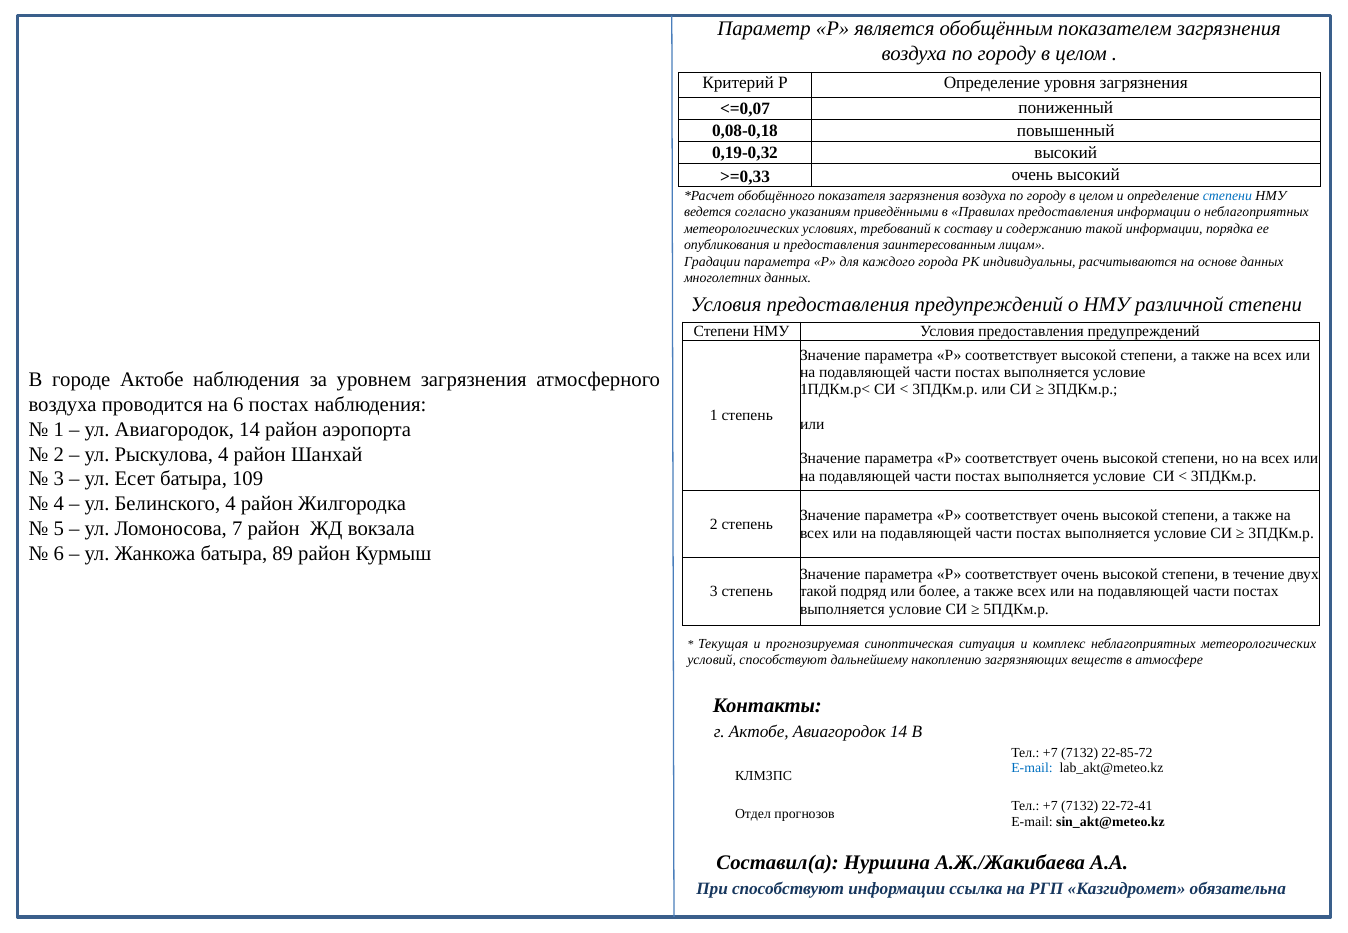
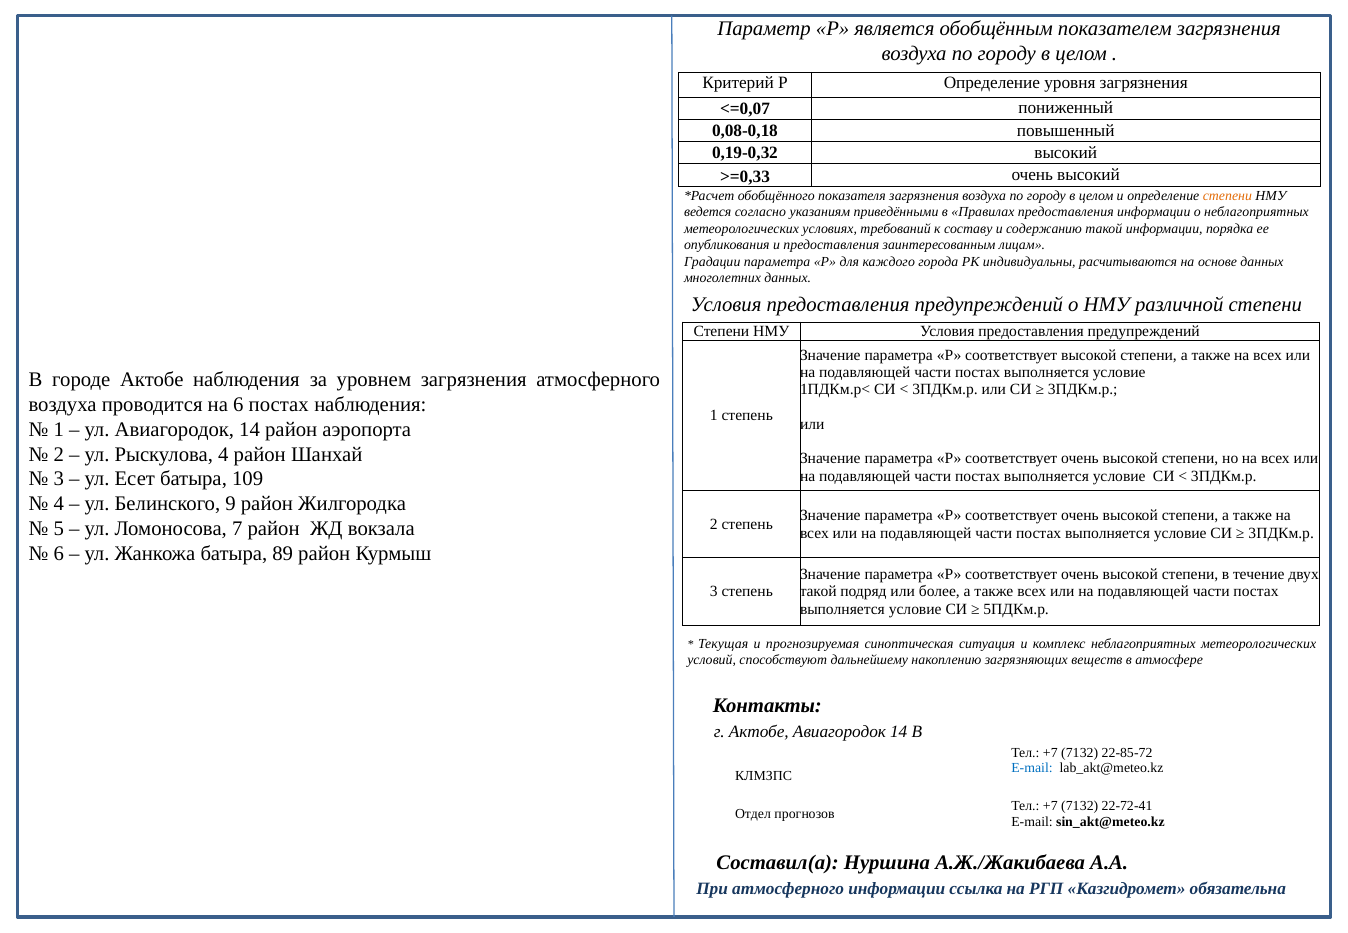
степени colour: blue -> orange (1227, 196)
Белинского 4: 4 -> 9 (231, 504)
При способствуют: способствуют -> атмосферного (788, 889)
